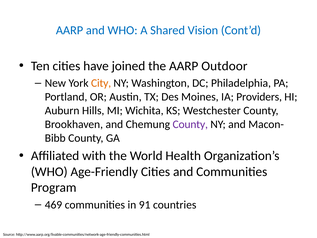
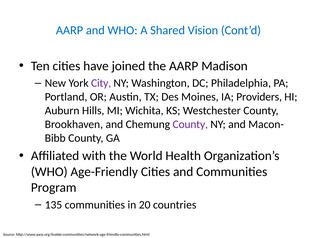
Outdoor: Outdoor -> Madison (224, 66)
City colour: orange -> purple (101, 83)
469: 469 -> 135 (53, 205)
91: 91 -> 20 (145, 205)
